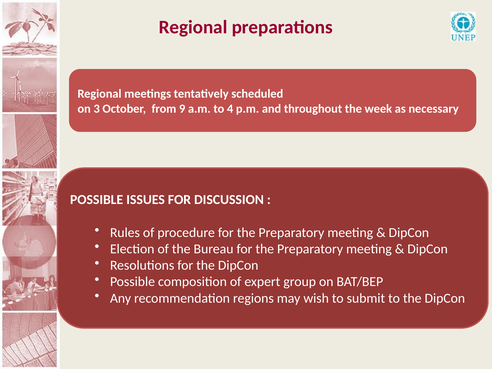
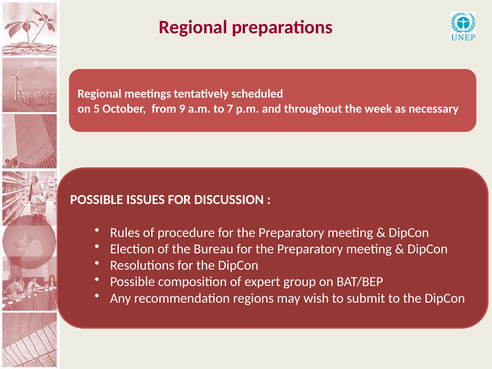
3: 3 -> 5 (97, 109)
4: 4 -> 7 (230, 109)
